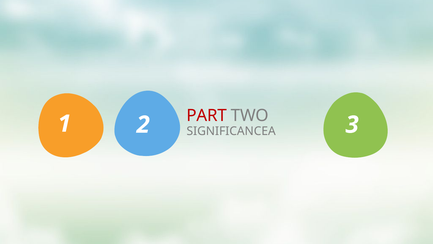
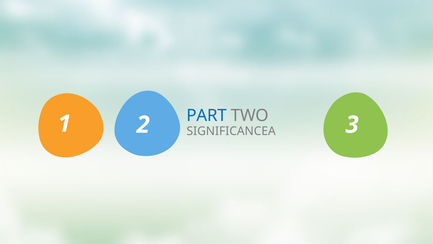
PART colour: red -> blue (207, 115)
